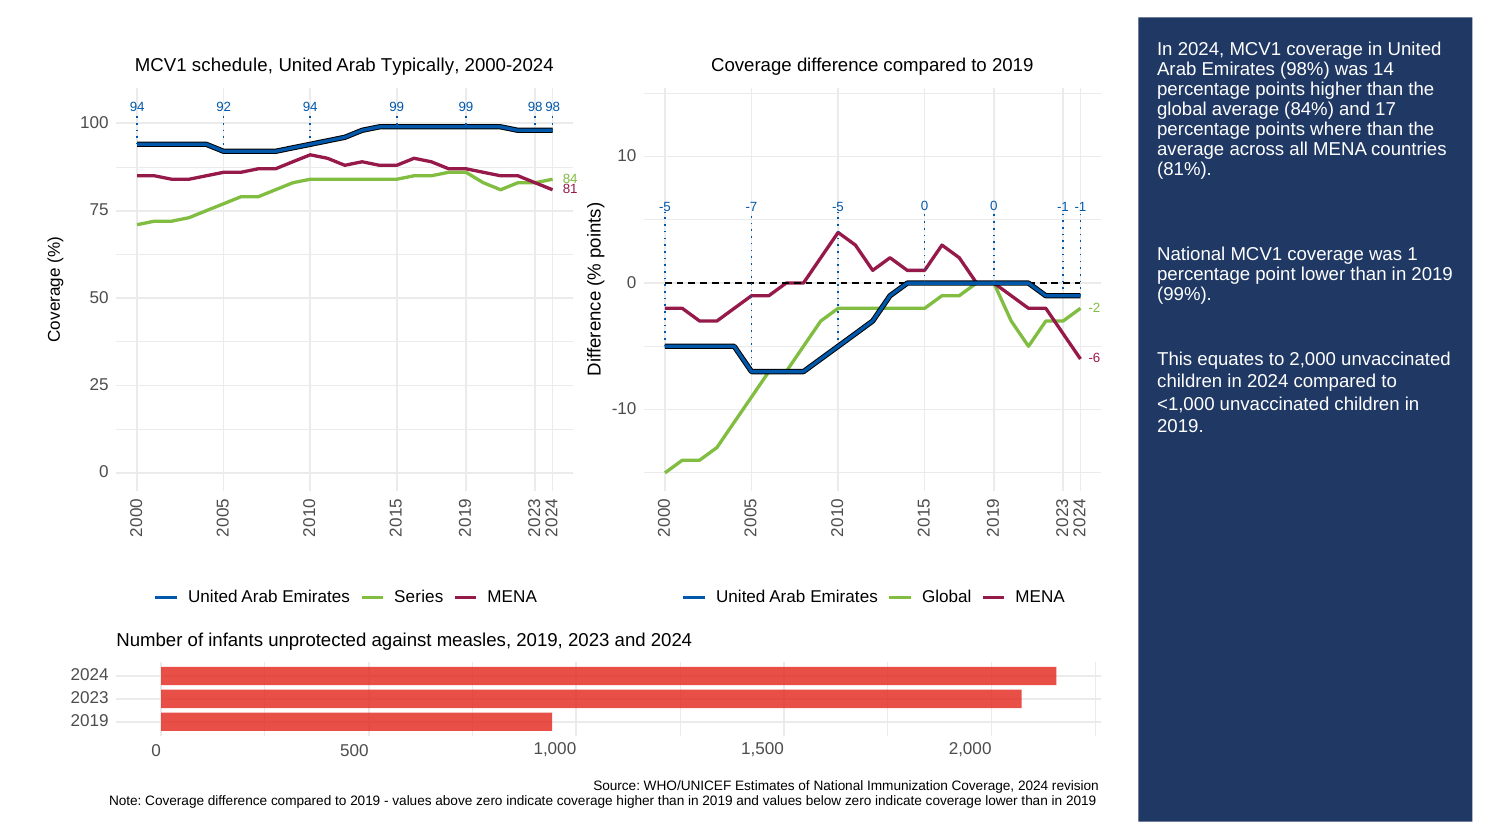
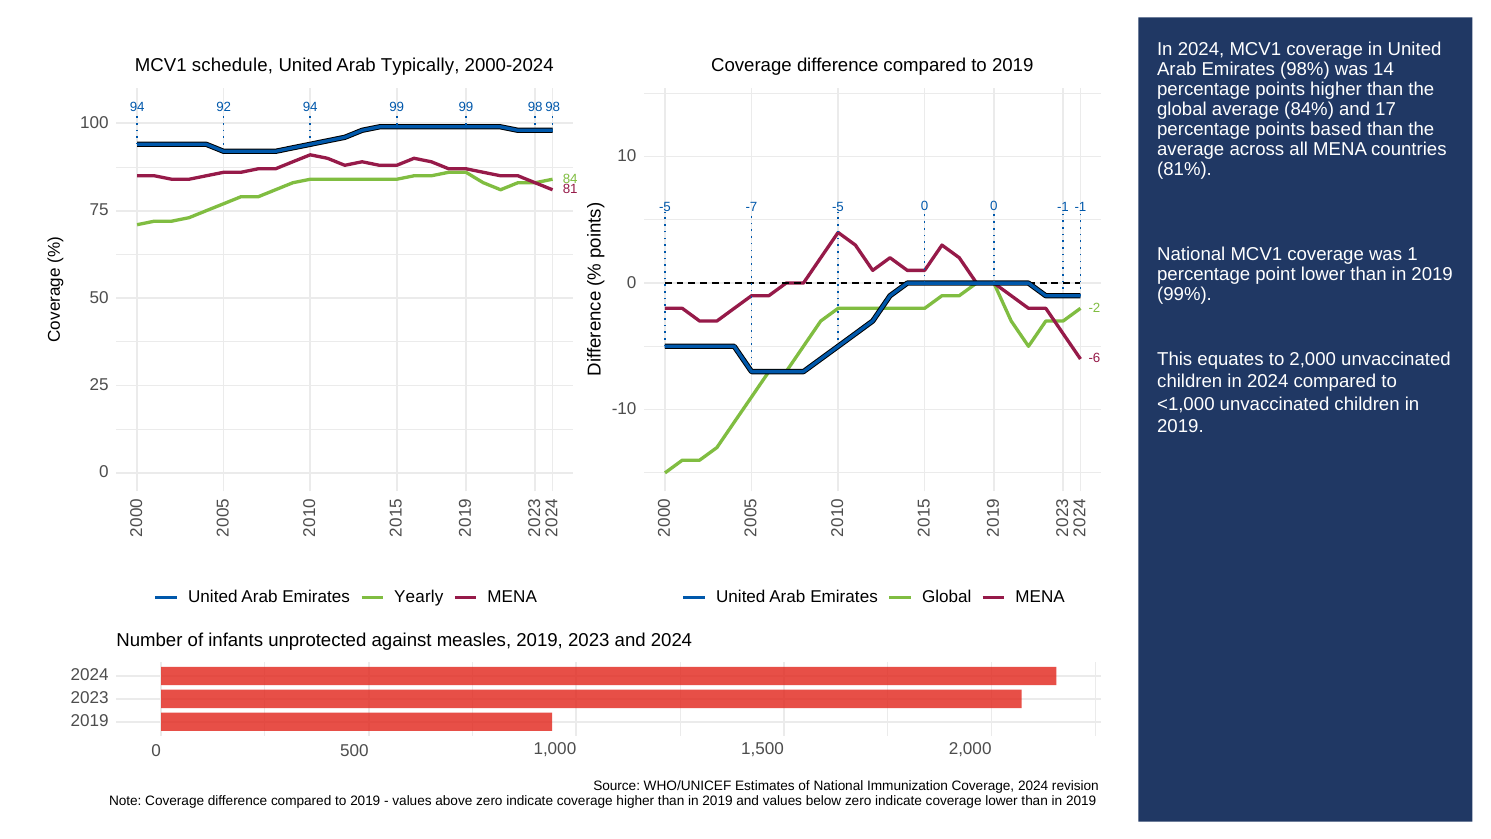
where: where -> based (1336, 129)
Series: Series -> Yearly (419, 596)
